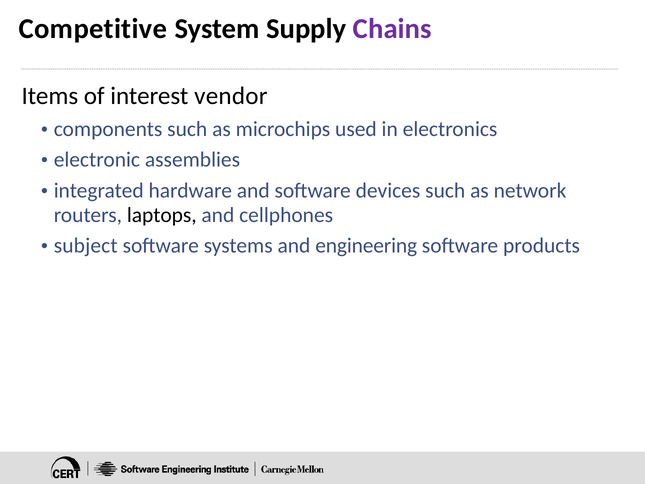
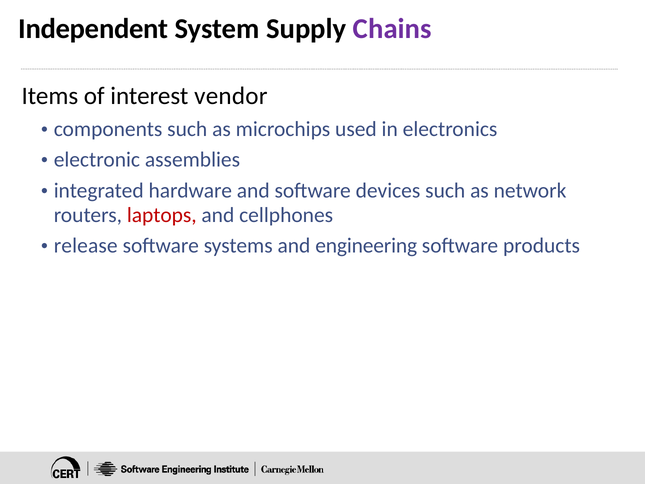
Competitive: Competitive -> Independent (93, 29)
laptops colour: black -> red (162, 215)
subject: subject -> release (86, 246)
